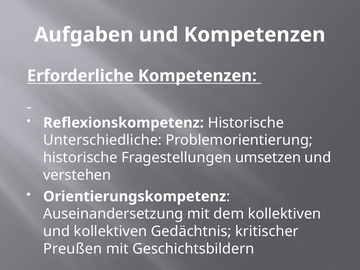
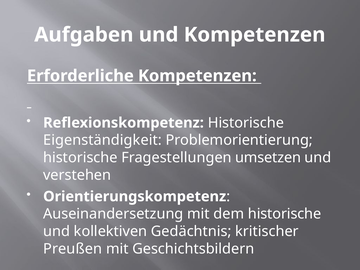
Unterschiedliche: Unterschiedliche -> Eigenständigkeit (102, 140)
dem kollektiven: kollektiven -> historische (285, 214)
